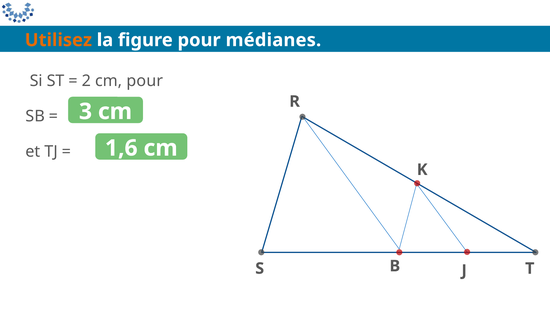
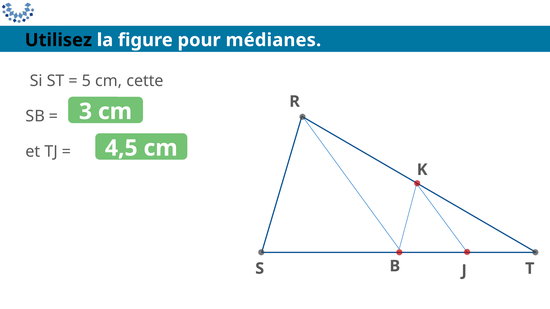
Utilisez colour: orange -> black (58, 40)
2: 2 -> 5 (87, 81)
cm pour: pour -> cette (145, 81)
1,6: 1,6 -> 4,5 (121, 148)
